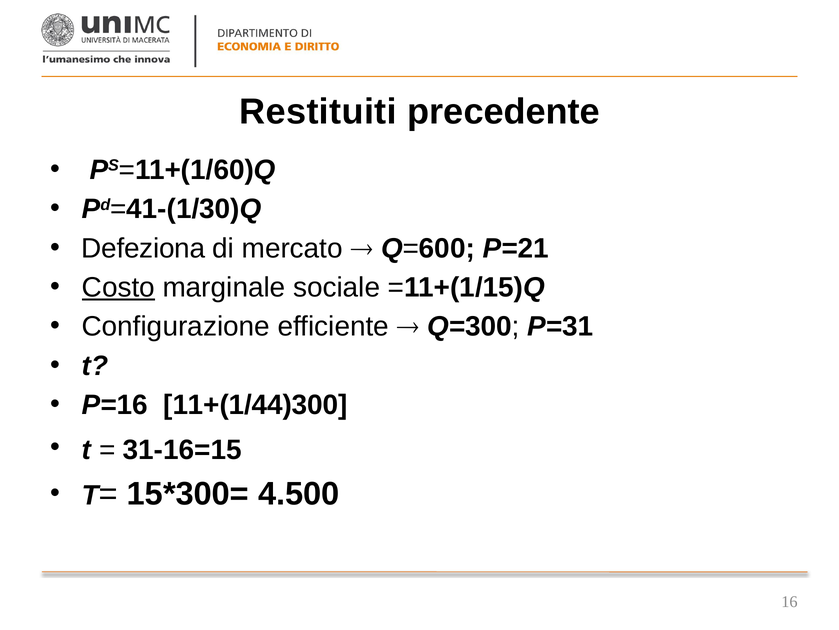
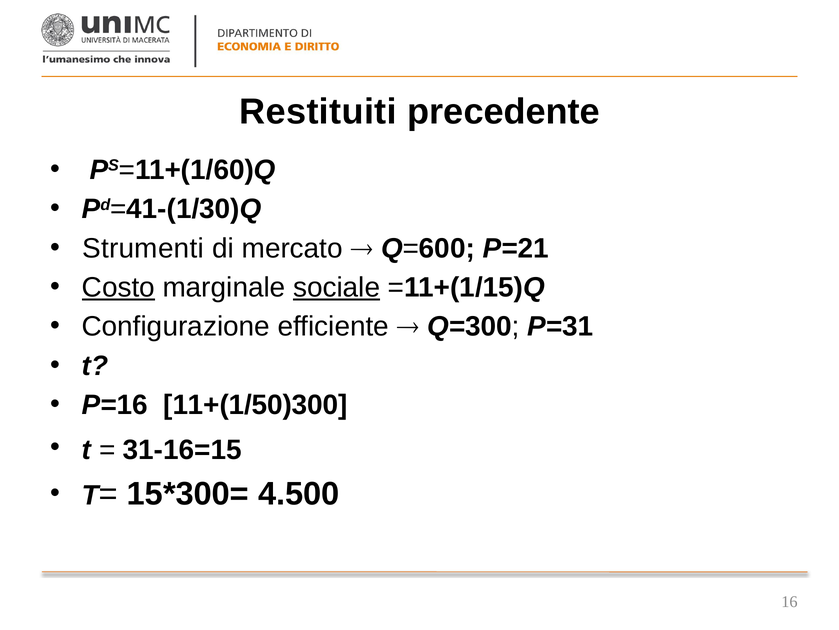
Defeziona: Defeziona -> Strumenti (143, 248)
sociale underline: none -> present (337, 287)
11+(1/44)300: 11+(1/44)300 -> 11+(1/50)300 (255, 405)
